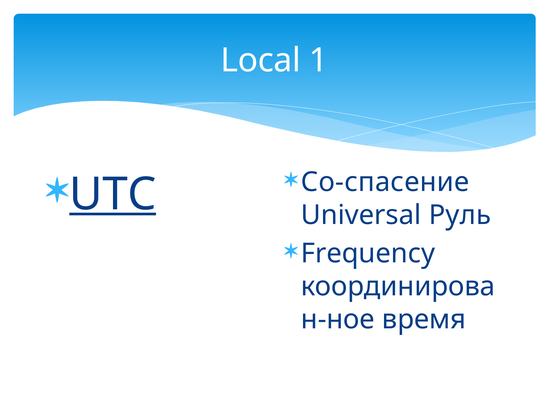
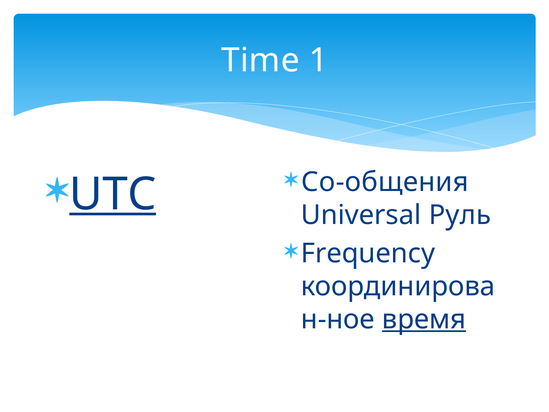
Local: Local -> Time (260, 60)
Co-спасение: Co-спасение -> Co-общения (385, 182)
время underline: none -> present (424, 319)
